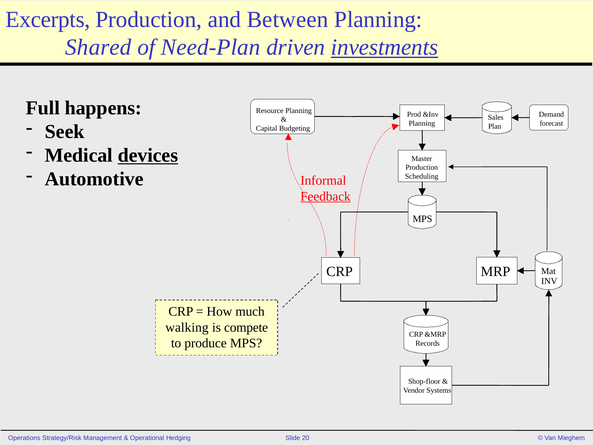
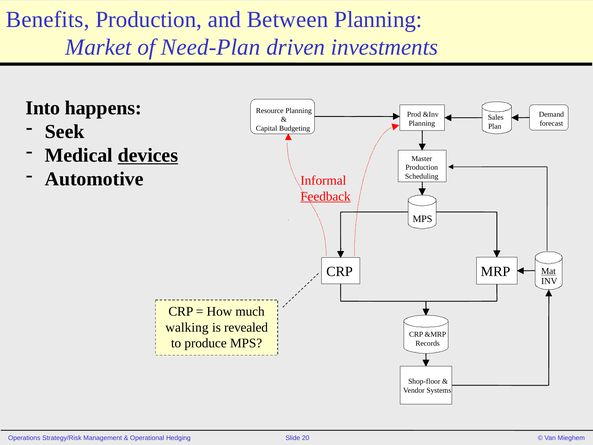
Excerpts: Excerpts -> Benefits (48, 20)
Shared: Shared -> Market (98, 47)
investments underline: present -> none (385, 47)
Full: Full -> Into (43, 108)
Mat underline: none -> present (548, 271)
compete: compete -> revealed (246, 327)
